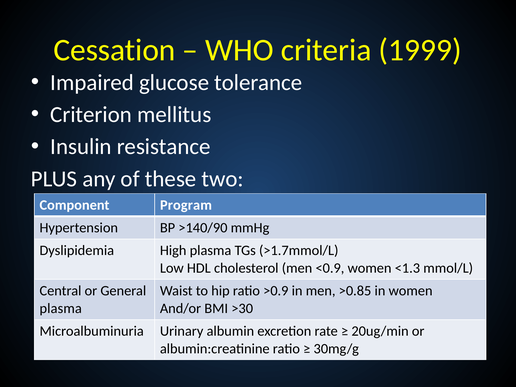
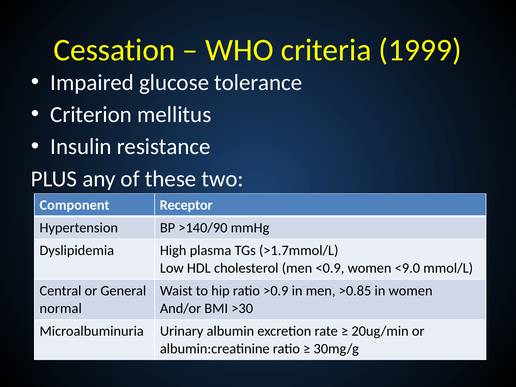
Program: Program -> Receptor (186, 205)
<1.3: <1.3 -> <9.0 (407, 268)
plasma: plasma -> normal (61, 308)
